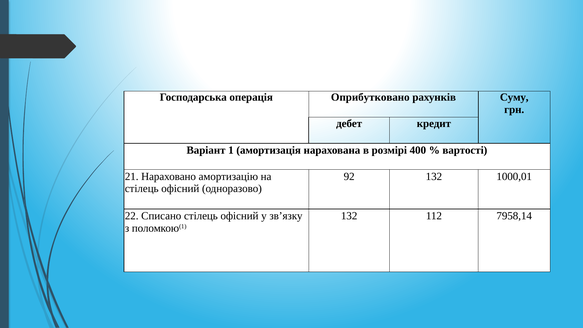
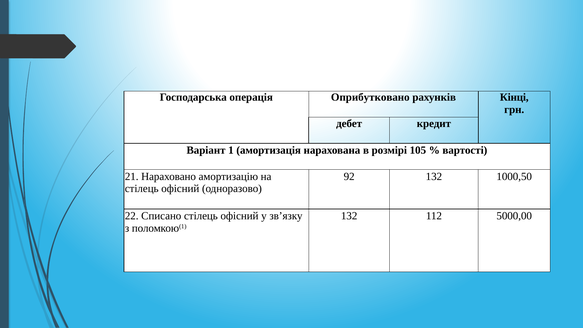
Суму: Суму -> Кінці (514, 97)
400: 400 -> 105 (418, 150)
1000,01: 1000,01 -> 1000,50 (514, 176)
7958,14: 7958,14 -> 5000,00 (514, 216)
